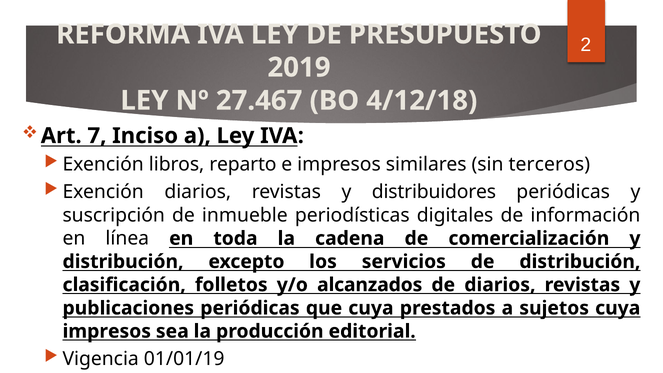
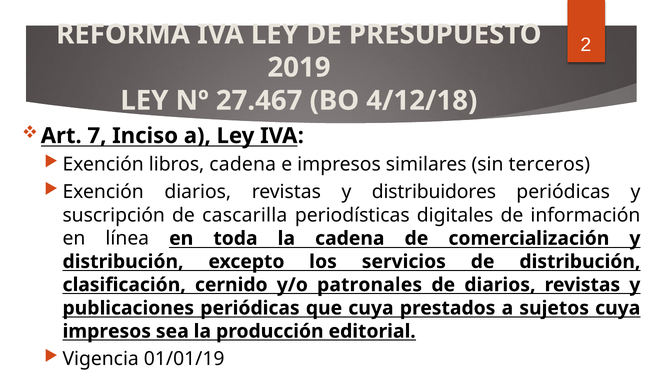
libros reparto: reparto -> cadena (243, 165)
inmueble: inmueble -> cascarilla (245, 215)
folletos: folletos -> cernido (231, 285)
alcanzados: alcanzados -> patronales (370, 285)
